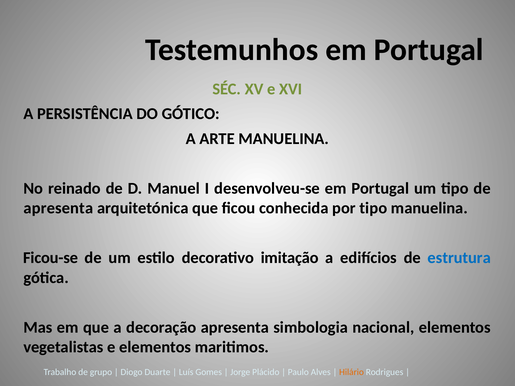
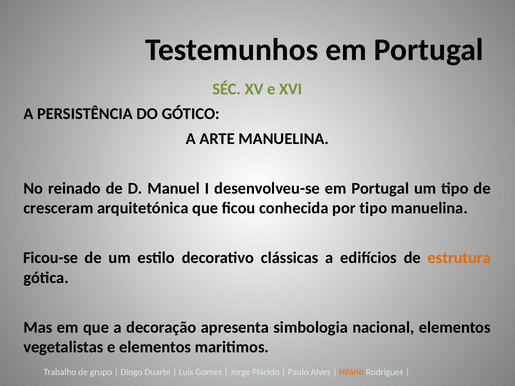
apresenta: apresenta -> cresceram (58, 208)
imitação: imitação -> clássicas (290, 258)
estrutura colour: blue -> orange (459, 258)
